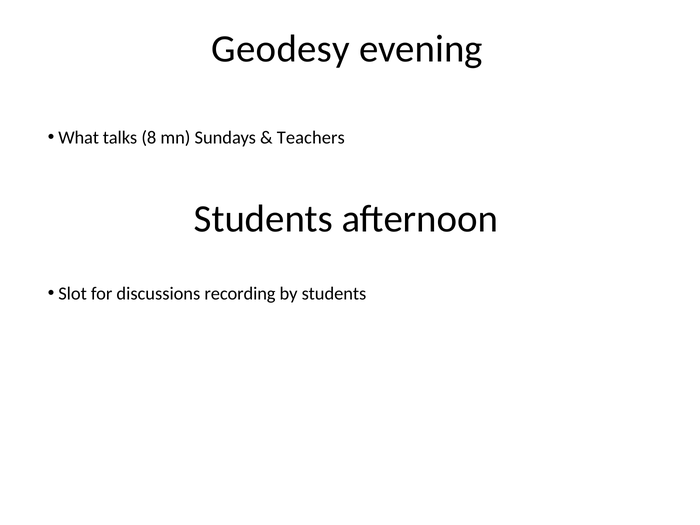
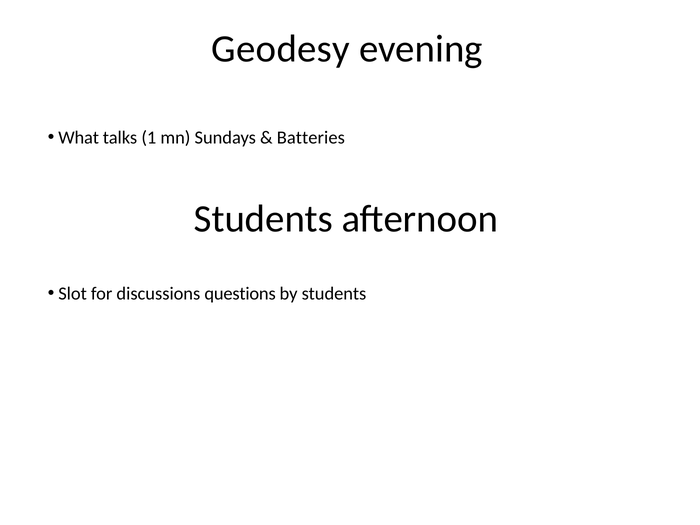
8: 8 -> 1 (149, 138)
Teachers: Teachers -> Batteries (311, 138)
recording: recording -> questions (240, 294)
